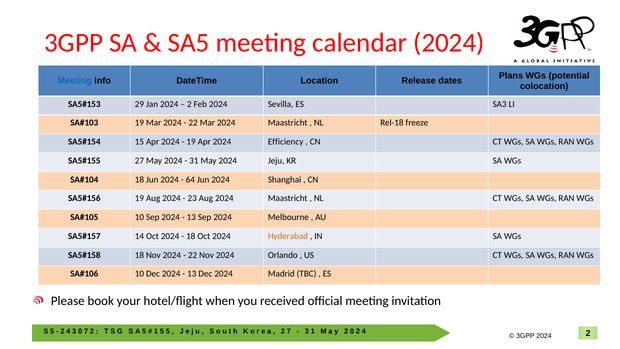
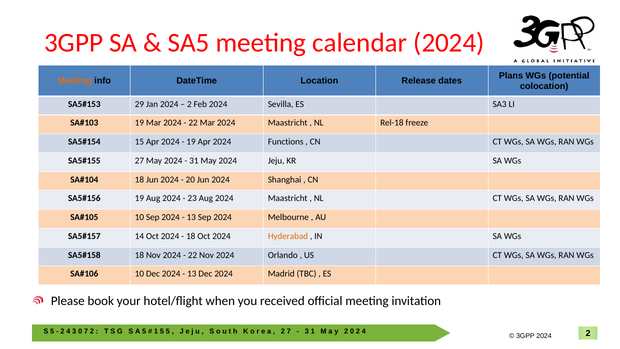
Meeting colour: blue -> orange (75, 81)
Efficiency: Efficiency -> Functions (286, 142)
64: 64 -> 20 (190, 179)
